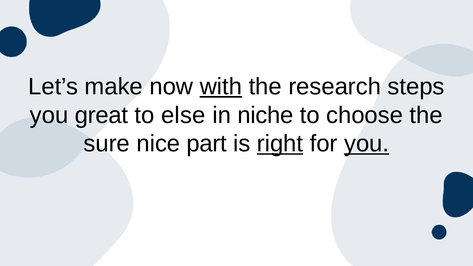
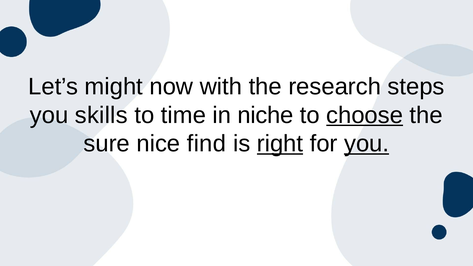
make: make -> might (114, 87)
with underline: present -> none (221, 87)
great: great -> skills (101, 115)
else: else -> time (183, 115)
choose underline: none -> present (365, 115)
part: part -> find (206, 144)
